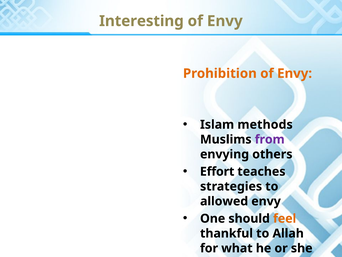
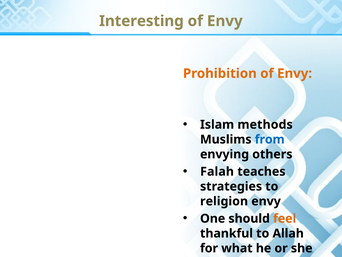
from colour: purple -> blue (270, 139)
Effort: Effort -> Falah (217, 171)
allowed: allowed -> religion (224, 201)
